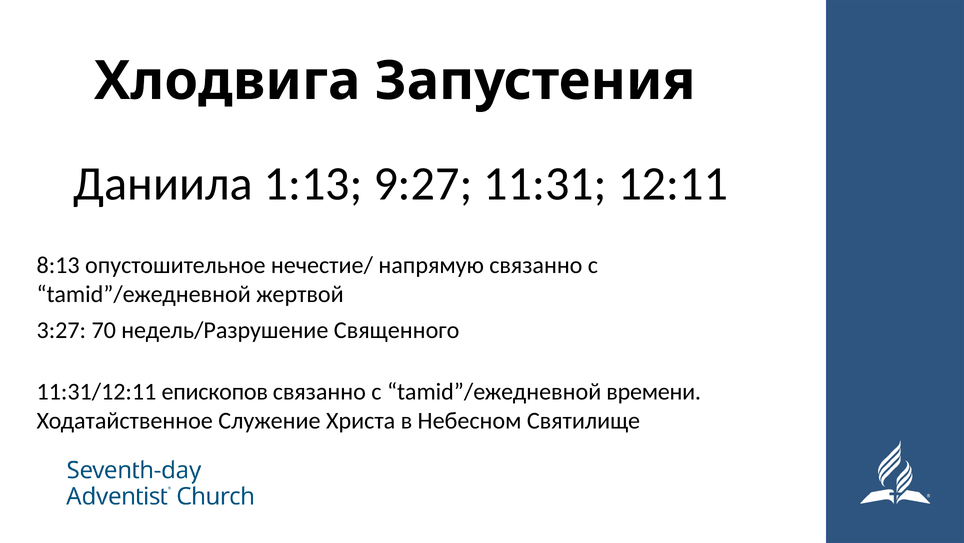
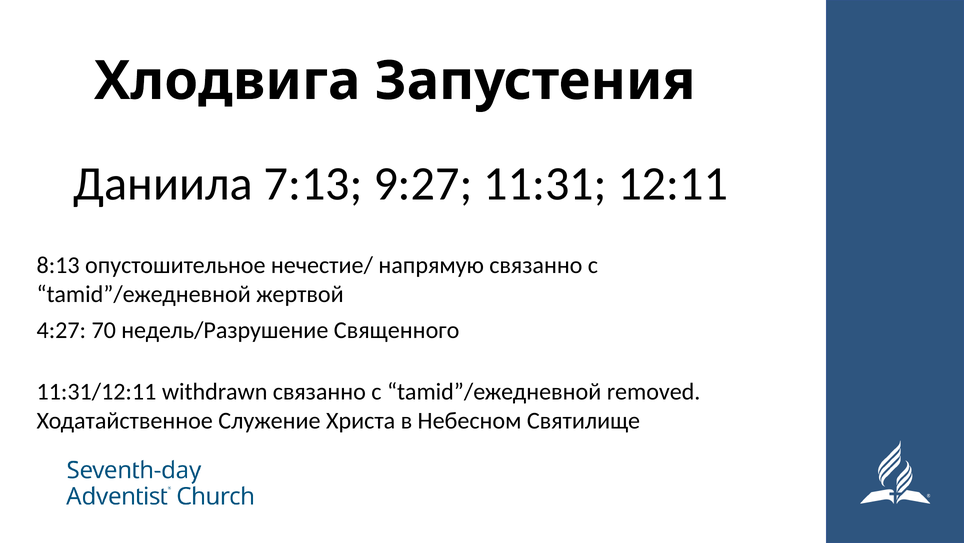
1:13: 1:13 -> 7:13 (313, 183)
3:27: 3:27 -> 4:27 (61, 330)
епископов: епископов -> withdrawn (215, 391)
времени: времени -> removed (654, 391)
